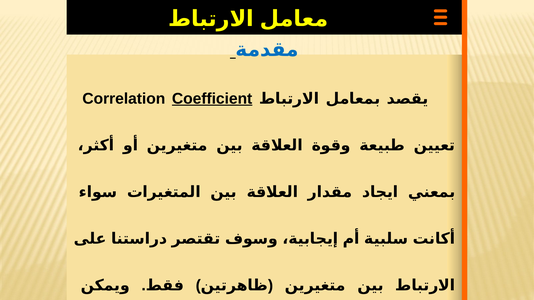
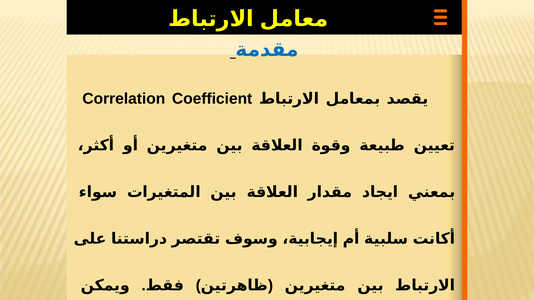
Coefficient underline: present -> none (212, 99)
